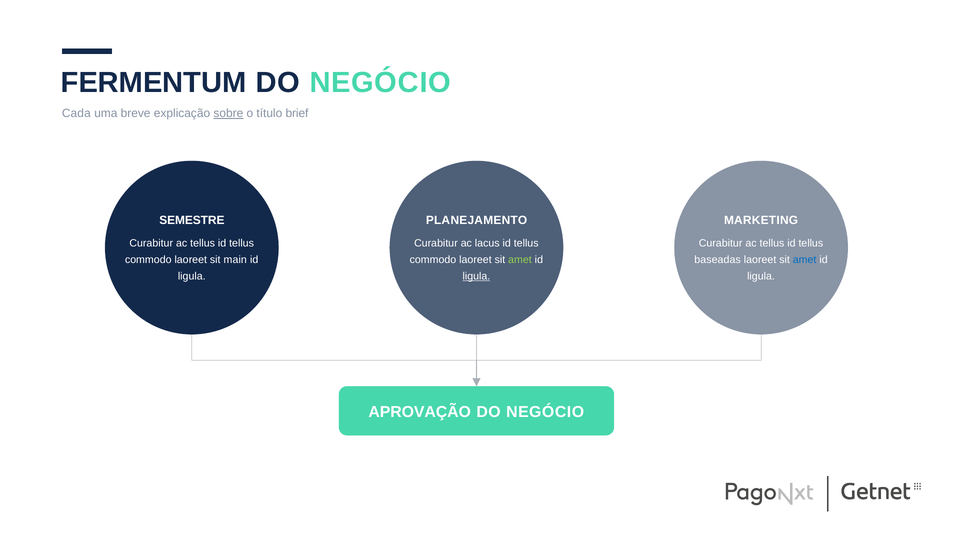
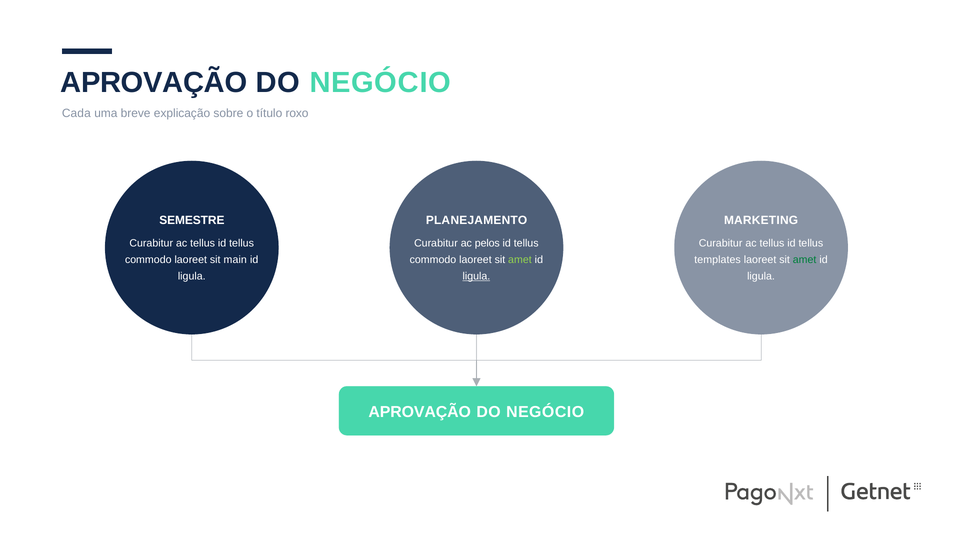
FERMENTUM: FERMENTUM -> APROVAÇÃO (154, 83)
sobre underline: present -> none (228, 113)
brief: brief -> roxo (297, 113)
lacus: lacus -> pelos (487, 243)
baseadas: baseadas -> templates (718, 260)
amet colour: blue -> green (805, 260)
